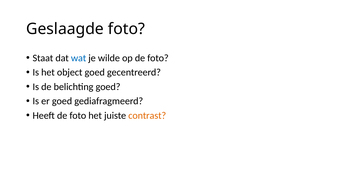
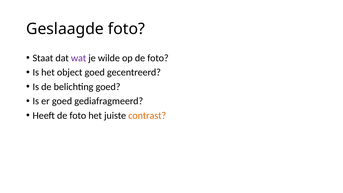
wat colour: blue -> purple (79, 58)
